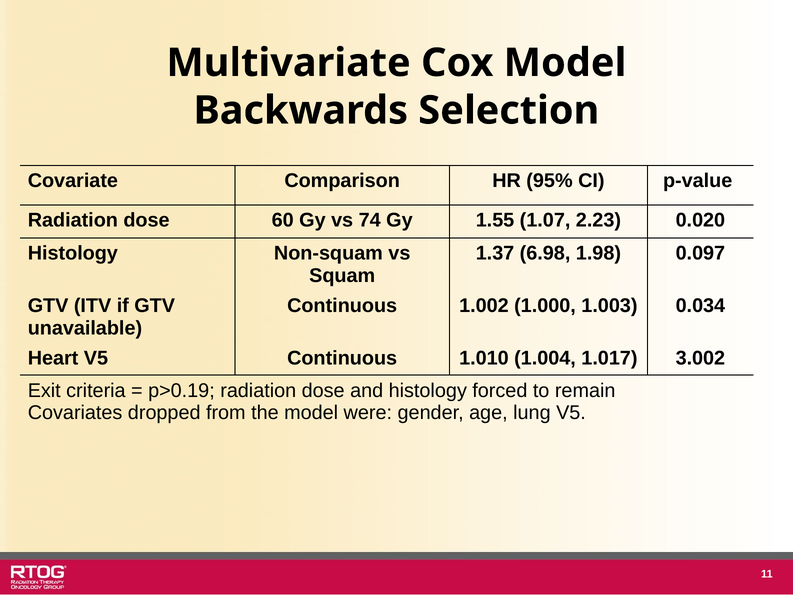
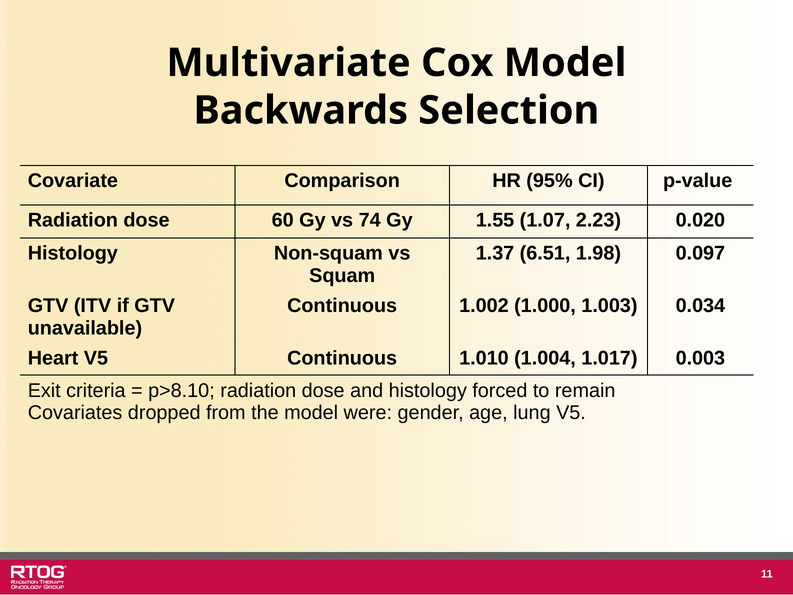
6.98: 6.98 -> 6.51 (545, 253)
3.002: 3.002 -> 0.003 (700, 358)
p>0.19: p>0.19 -> p>8.10 (181, 390)
